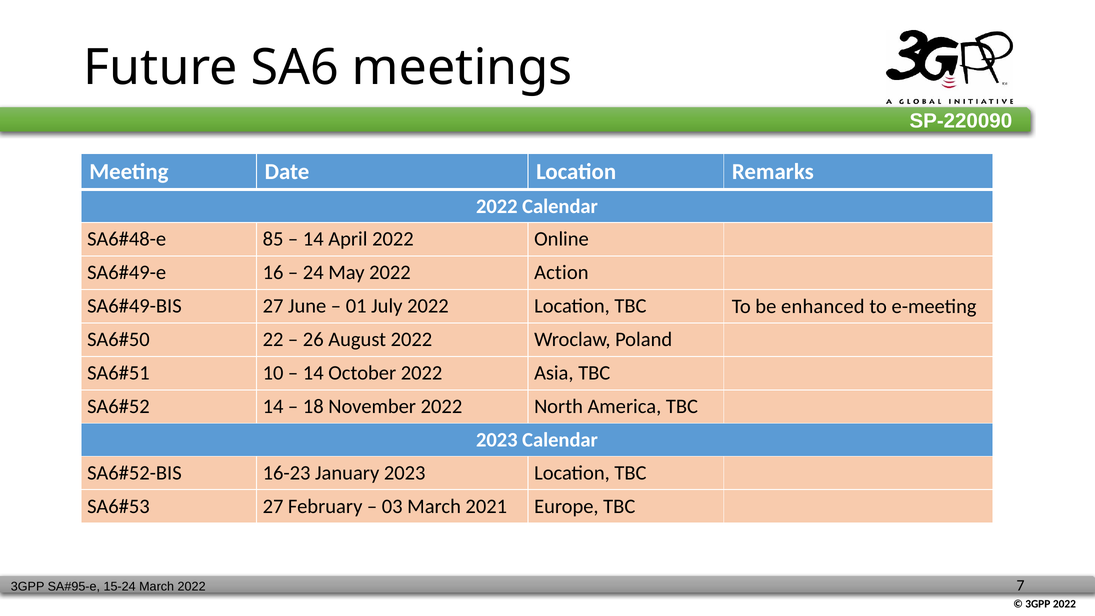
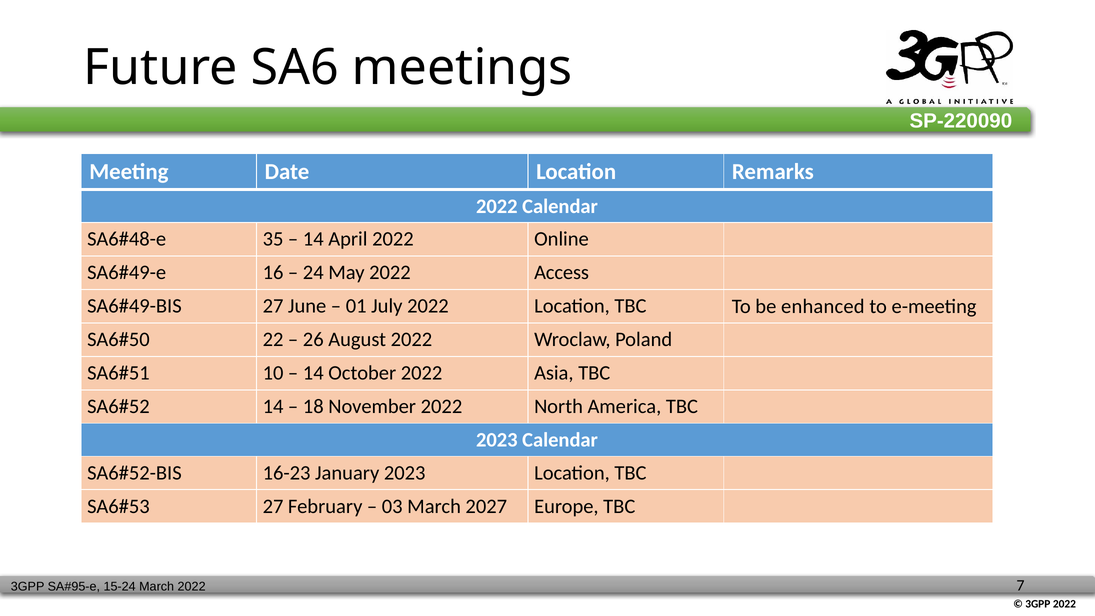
85: 85 -> 35 (273, 239)
Action: Action -> Access (562, 273)
2021: 2021 -> 2027 (486, 506)
